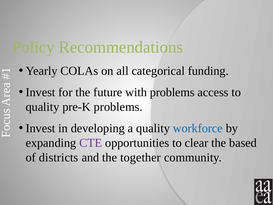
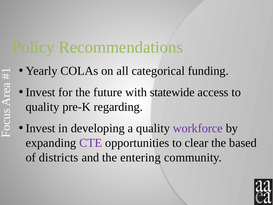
with problems: problems -> statewide (172, 92)
pre-K problems: problems -> regarding (118, 107)
workforce colour: blue -> purple (198, 128)
together: together -> entering (141, 157)
